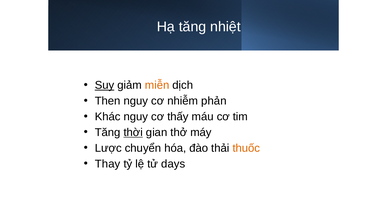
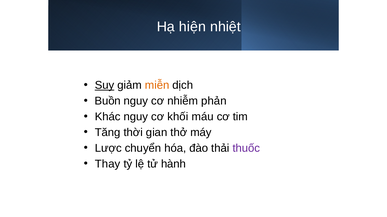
Hạ tăng: tăng -> hiện (192, 27)
Then: Then -> Buồn (108, 101)
thấy: thấy -> khối (178, 117)
thời underline: present -> none (133, 133)
thuốc colour: orange -> purple (246, 149)
days: days -> hành (173, 164)
